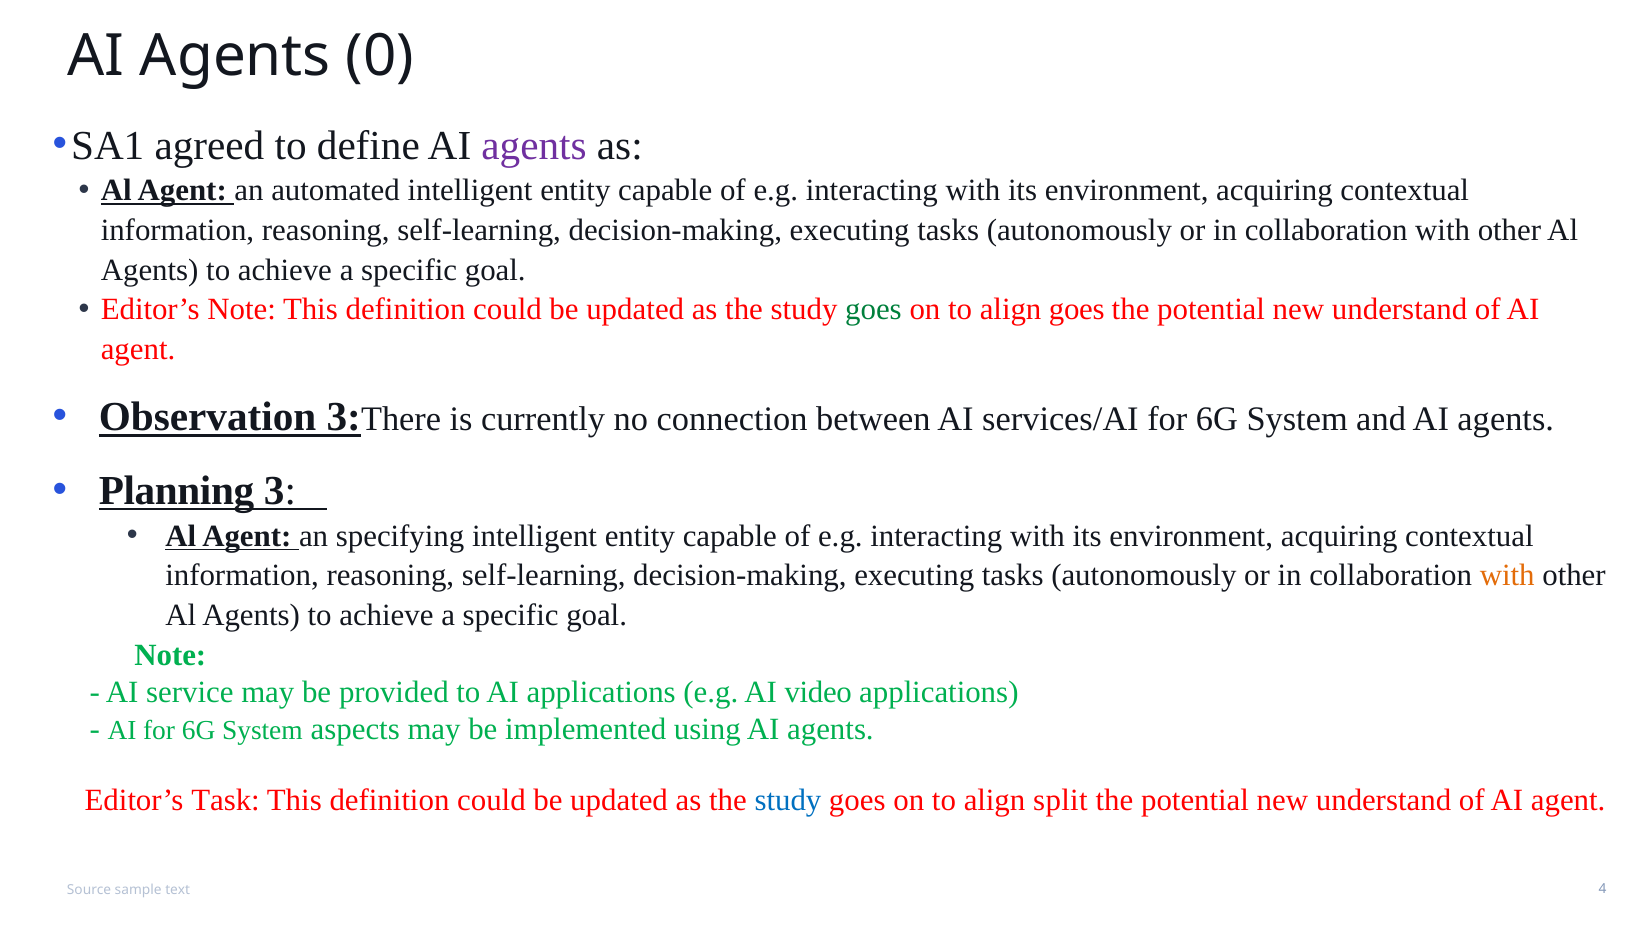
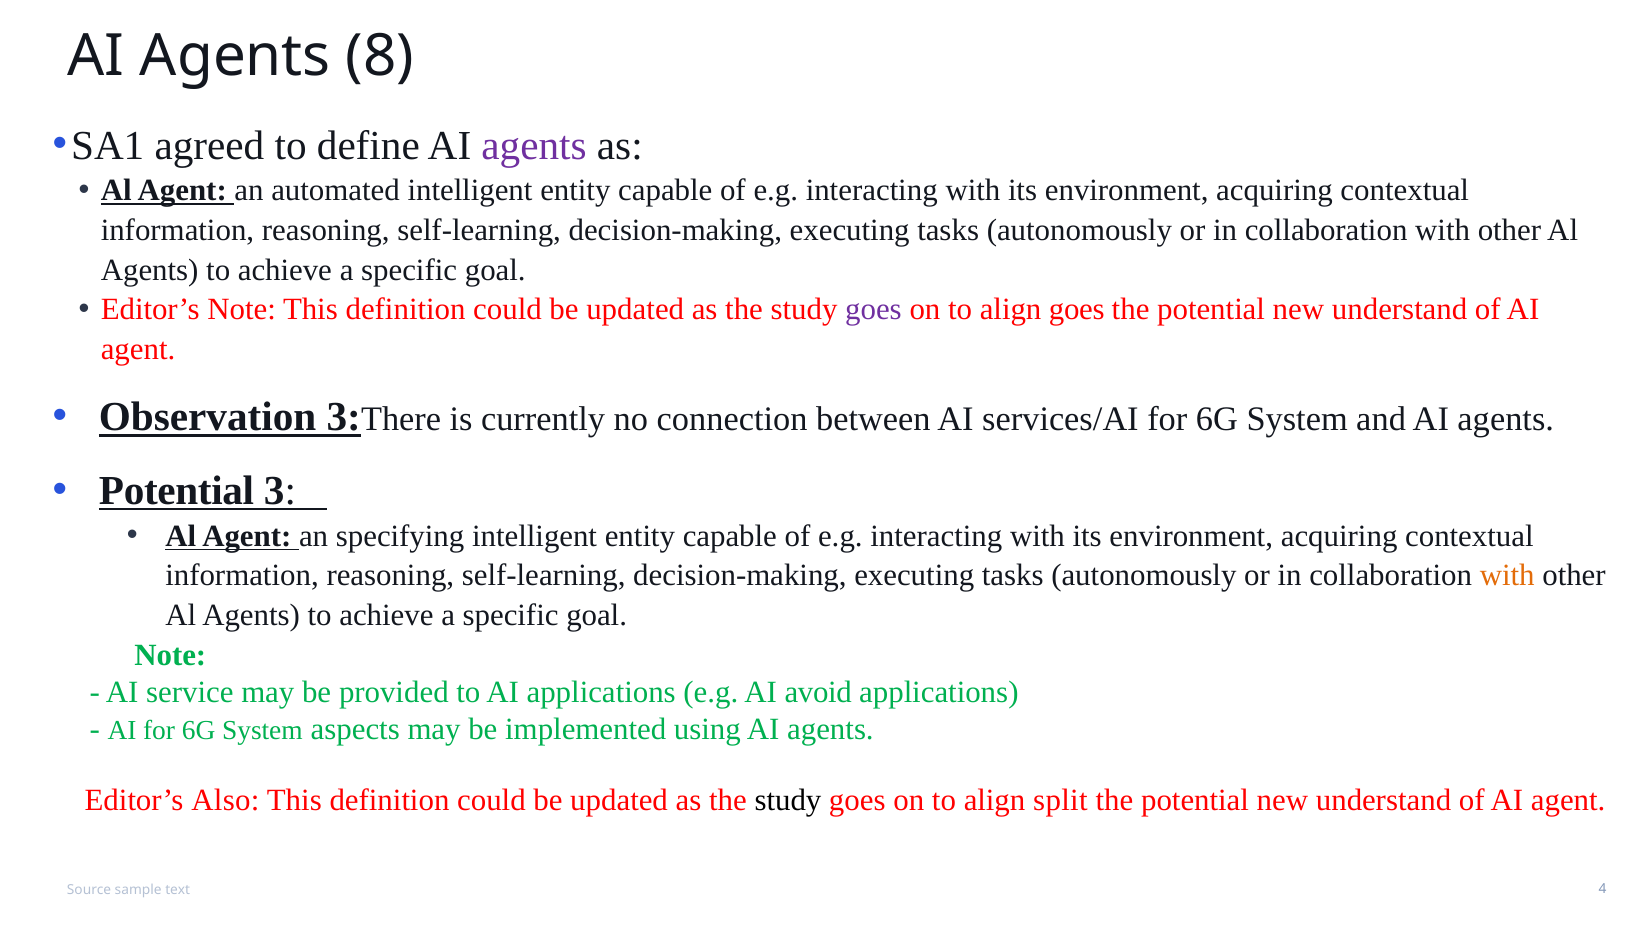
0: 0 -> 8 (380, 56)
goes colour: green -> purple (873, 310)
Planning: Planning -> Potential (177, 491)
video: video -> avoid (818, 692)
Task: Task -> Also (225, 800)
study colour: blue -> black (788, 800)
